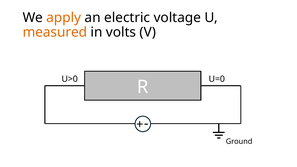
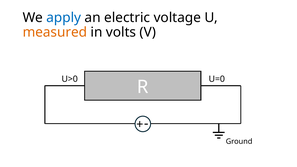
apply colour: orange -> blue (64, 18)
